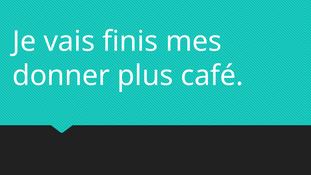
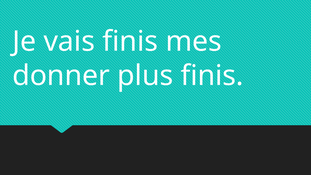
plus café: café -> finis (212, 76)
